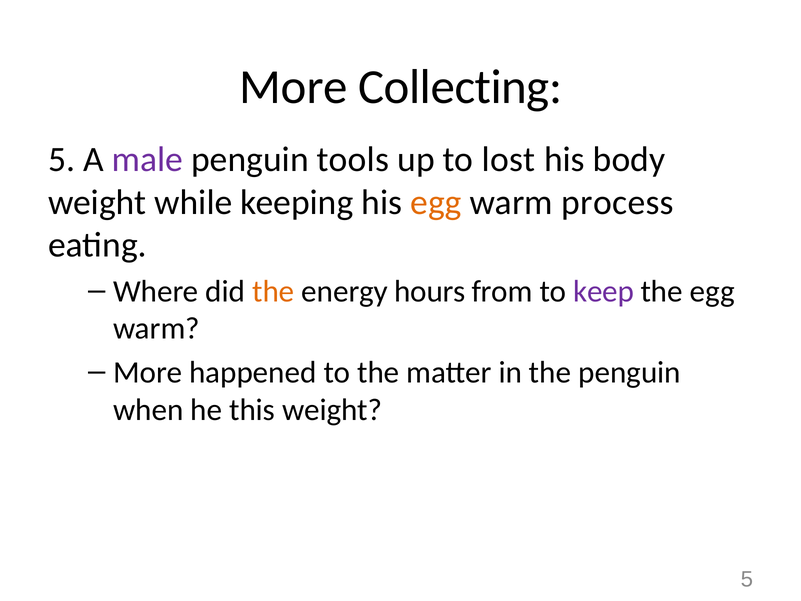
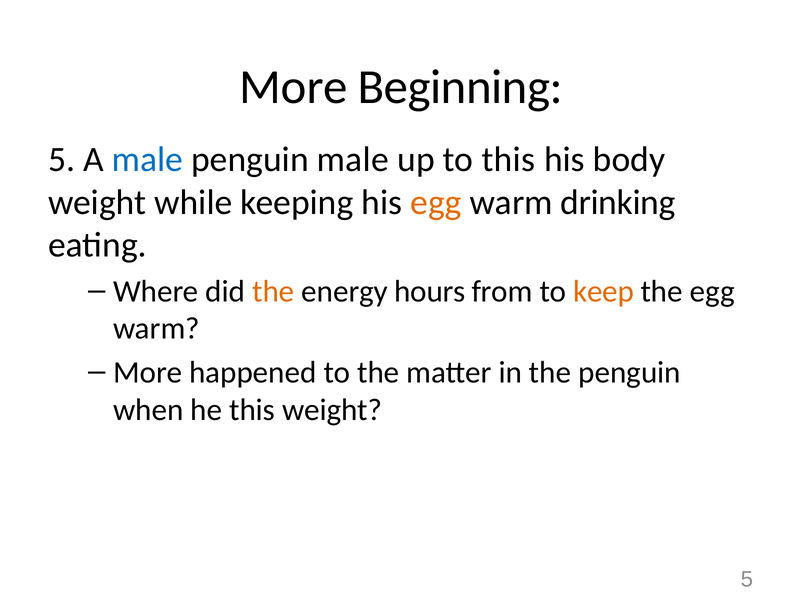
Collecting: Collecting -> Beginning (460, 87)
male colour: purple -> blue (147, 160)
penguin tools: tools -> male (353, 160)
to lost: lost -> this (508, 160)
process: process -> drinking (618, 202)
keep colour: purple -> orange (604, 291)
